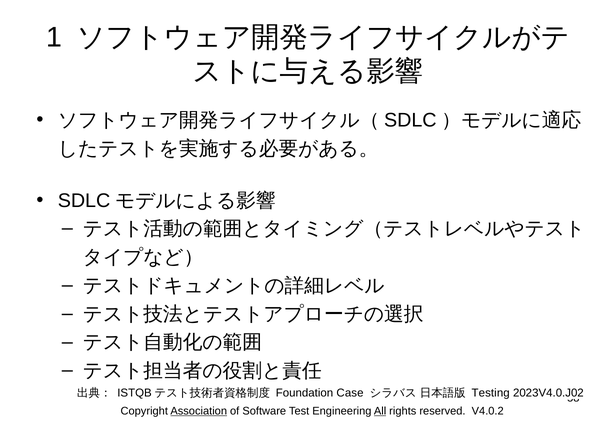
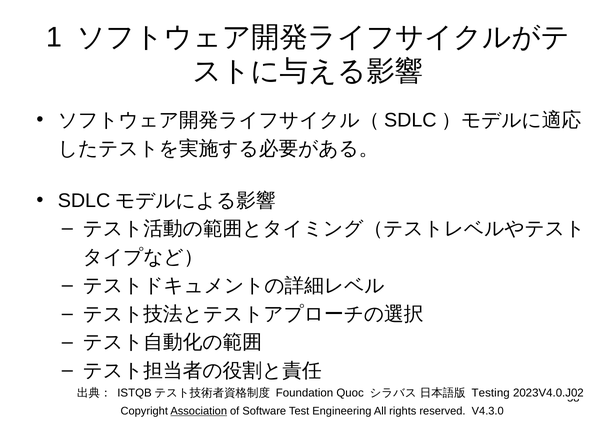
Case: Case -> Quoc (350, 393)
All underline: present -> none (380, 412)
V4.0.2: V4.0.2 -> V4.3.0 (488, 412)
